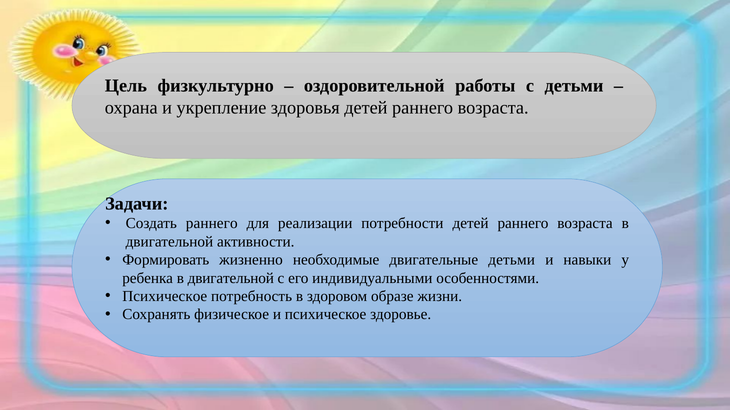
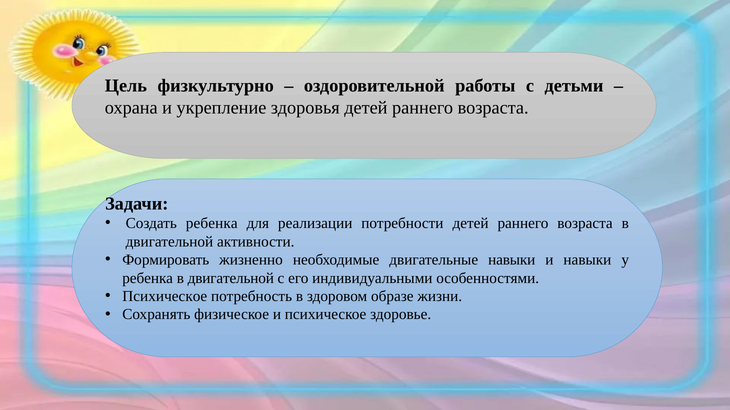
Создать раннего: раннего -> ребенка (212, 224)
двигательные детьми: детьми -> навыки (512, 260)
